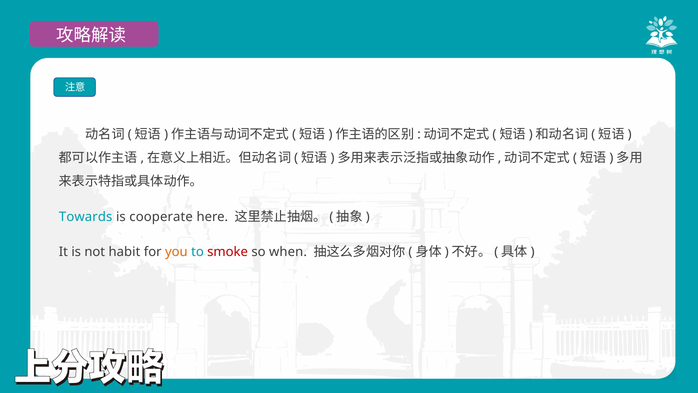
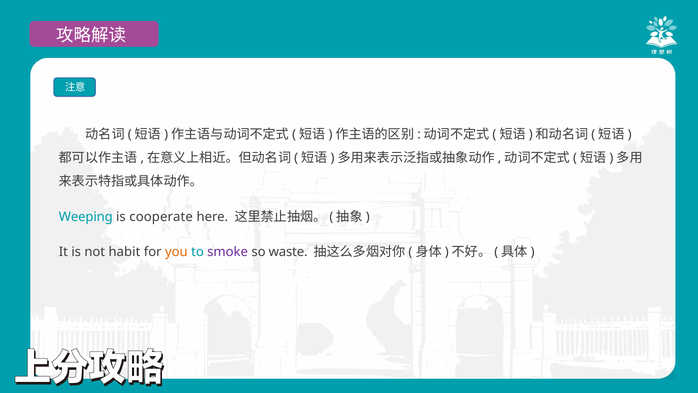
Towards: Towards -> Weeping (86, 216)
smoke colour: red -> purple (228, 252)
when: when -> waste (288, 252)
